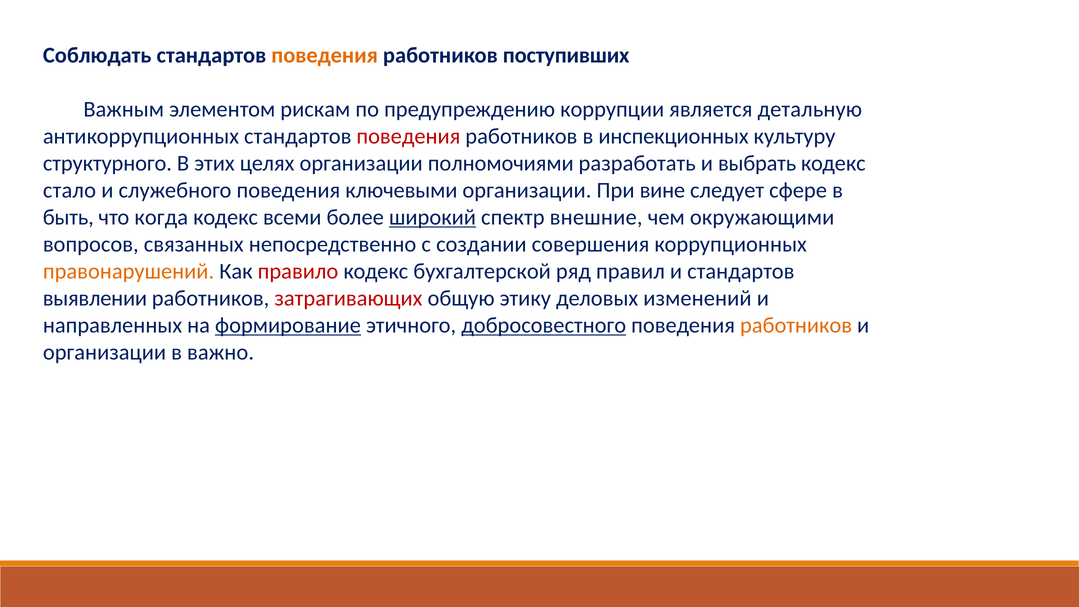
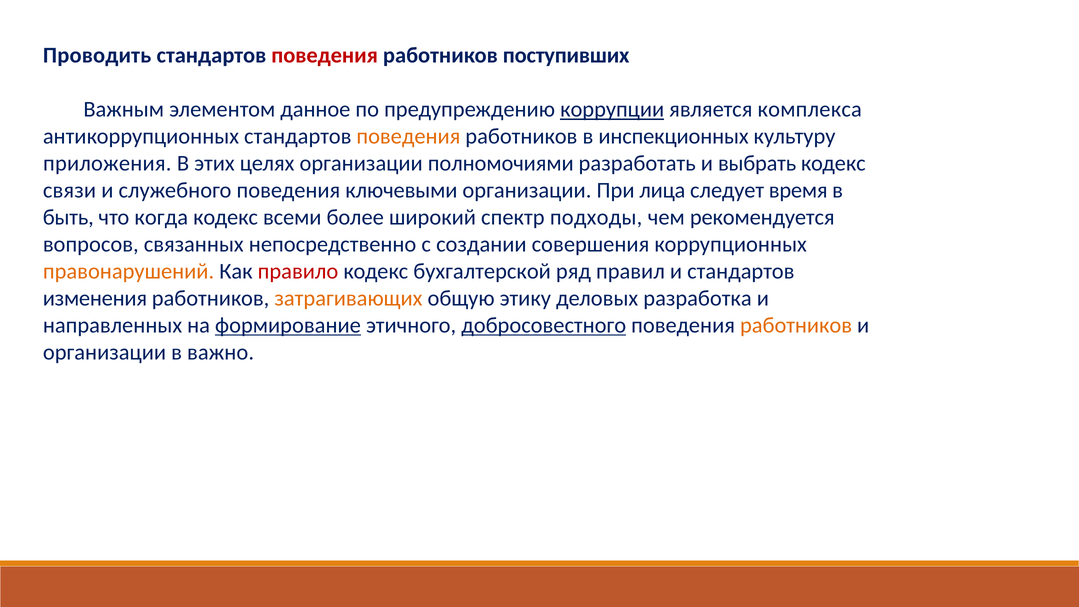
Соблюдать: Соблюдать -> Проводить (97, 55)
поведения colour: orange -> red (325, 55)
рискам: рискам -> данное (315, 109)
коррупции underline: none -> present (612, 109)
детальную: детальную -> комплекса (810, 109)
поведения colour: red -> orange (408, 136)
структурного: структурного -> приложения (107, 163)
стало: стало -> связи (70, 190)
вине: вине -> лица (662, 190)
сфере: сфере -> время (798, 190)
широкий underline: present -> none (433, 217)
внешние: внешние -> подходы (596, 217)
окружающими: окружающими -> рекомендуется (762, 217)
выявлении: выявлении -> изменения (95, 298)
затрагивающих colour: red -> orange (348, 298)
изменений: изменений -> разработка (697, 298)
